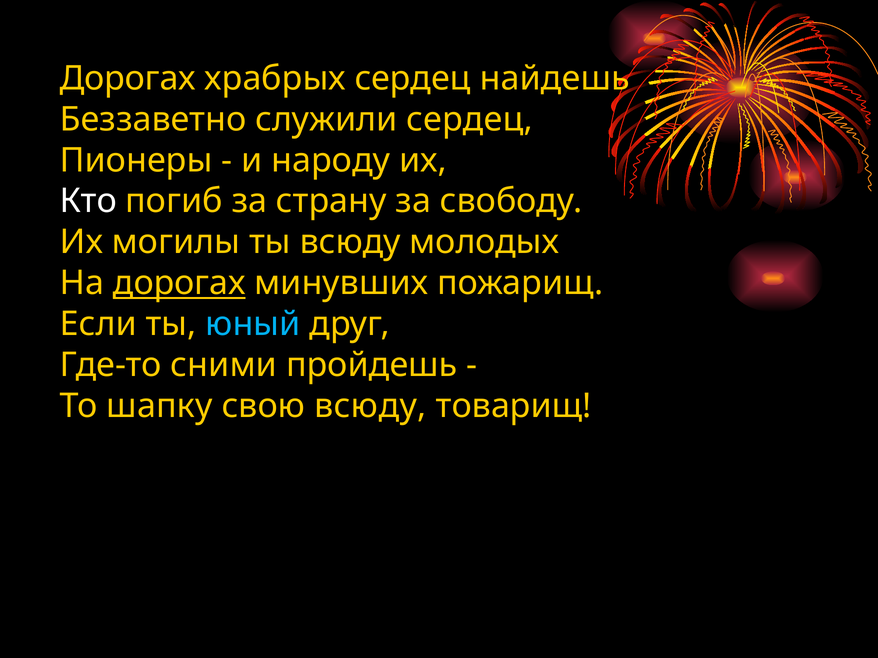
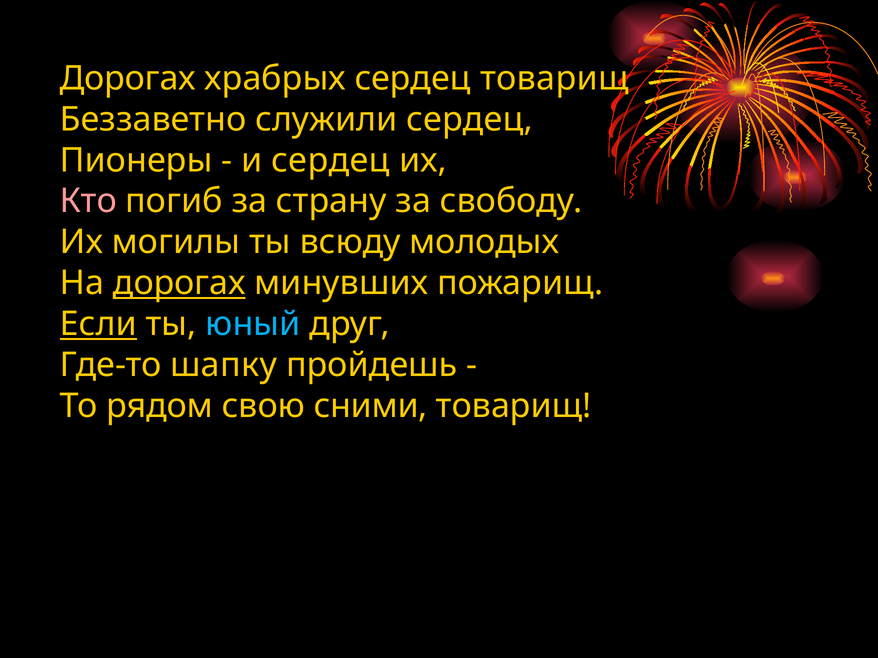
сердец найдешь: найдешь -> товарищ (555, 78)
и народу: народу -> сердец (331, 160)
Кто colour: white -> pink (88, 201)
Если underline: none -> present (98, 324)
сними: сними -> шапку (224, 365)
шапку: шапку -> рядом (160, 406)
свою всюду: всюду -> сними (371, 406)
